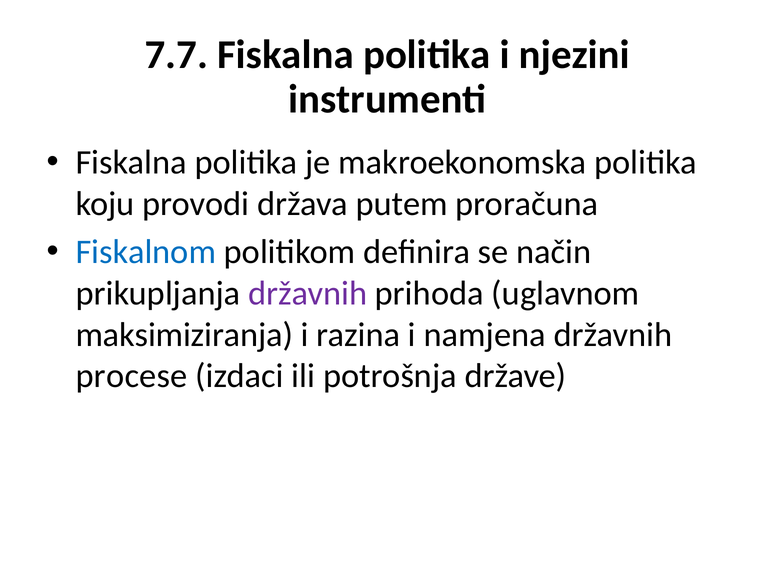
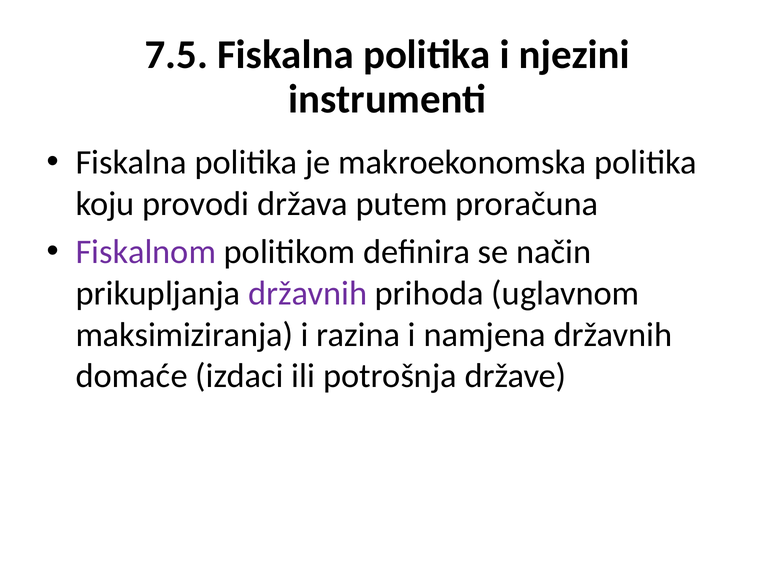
7.7: 7.7 -> 7.5 (176, 55)
Fiskalnom colour: blue -> purple (146, 252)
procese: procese -> domaće (132, 376)
